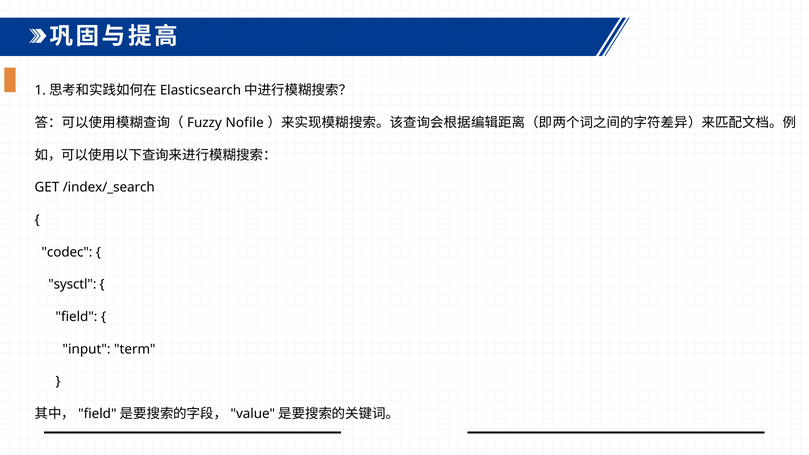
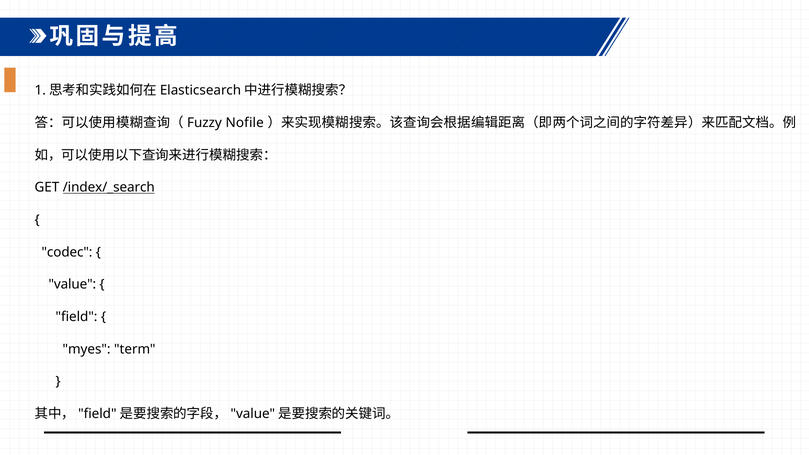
/index/_search underline: none -> present (109, 187)
sysctl: sysctl -> value (72, 284)
input: input -> myes (87, 349)
